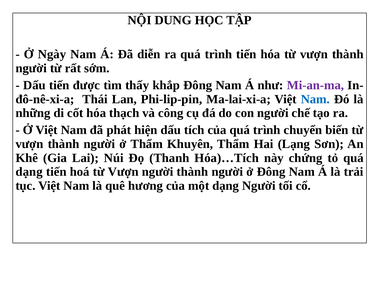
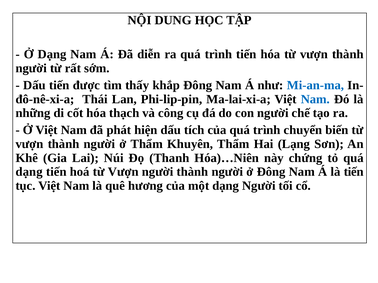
Ở Ngày: Ngày -> Dạng (52, 54)
Mi-an-ma colour: purple -> blue (315, 85)
Hóa)…Tích: Hóa)…Tích -> Hóa)…Niên (227, 158)
là trải: trải -> tiến (354, 172)
